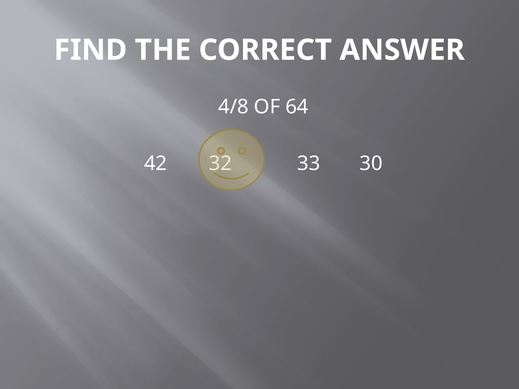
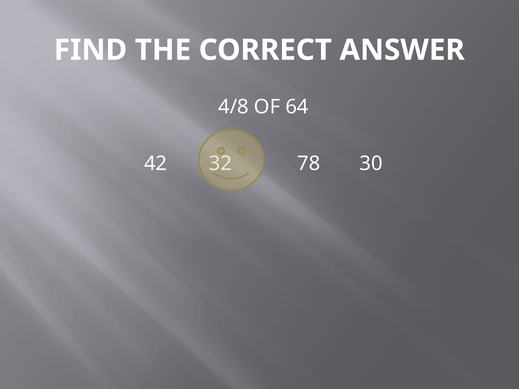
33: 33 -> 78 (309, 163)
